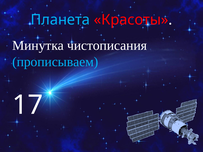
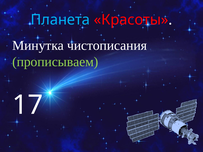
прописываем colour: light blue -> light green (55, 62)
